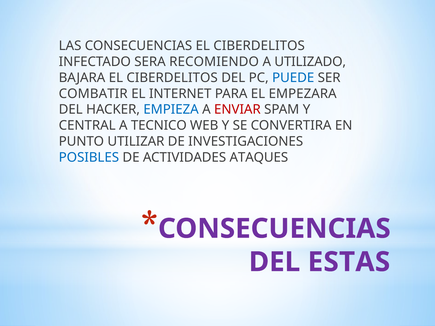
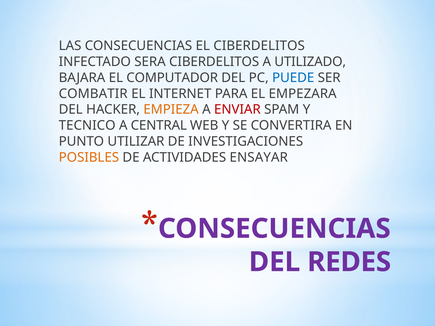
SERA RECOMIENDO: RECOMIENDO -> CIBERDELITOS (214, 62)
BAJARA EL CIBERDELITOS: CIBERDELITOS -> COMPUTADOR (172, 78)
EMPIEZA colour: blue -> orange (171, 110)
CENTRAL: CENTRAL -> TECNICO (87, 126)
TECNICO: TECNICO -> CENTRAL (159, 126)
POSIBLES colour: blue -> orange (89, 157)
ATAQUES: ATAQUES -> ENSAYAR (259, 157)
ESTAS: ESTAS -> REDES (349, 262)
